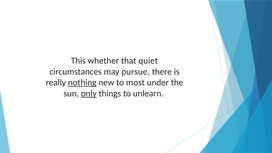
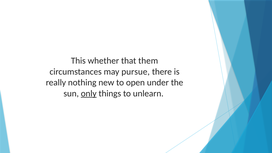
quiet: quiet -> them (148, 61)
nothing underline: present -> none (82, 83)
most: most -> open (135, 83)
